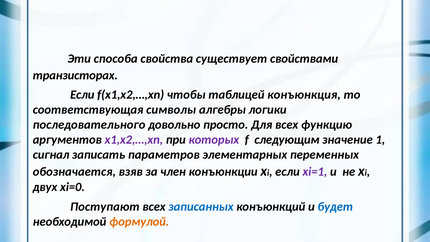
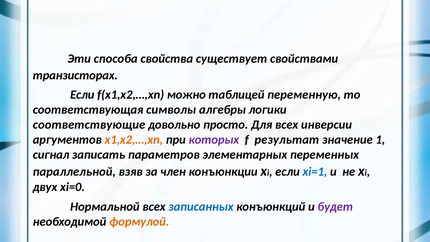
чтобы: чтобы -> можно (186, 95)
конъюнкция: конъюнкция -> переменную (304, 95)
последовательного: последовательного -> соответствующие (89, 125)
функцию: функцию -> инверсии (326, 125)
x1,x2,…,xn colour: purple -> orange (134, 140)
следующим: следующим -> результат (287, 140)
обозначается: обозначается -> параллельной (74, 172)
xi=1 colour: purple -> blue (315, 172)
Поступают: Поступают -> Нормальной (105, 207)
будет colour: blue -> purple (335, 207)
